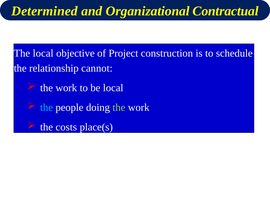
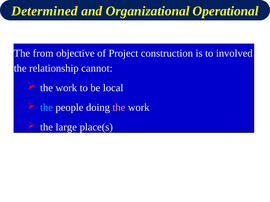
Contractual: Contractual -> Operational (226, 11)
The local: local -> from (43, 53)
schedule: schedule -> involved (234, 53)
the colour: light green -> pink (119, 108)
costs: costs -> large (66, 127)
